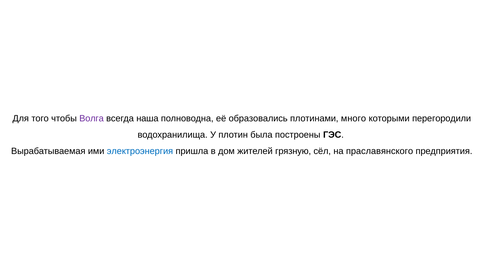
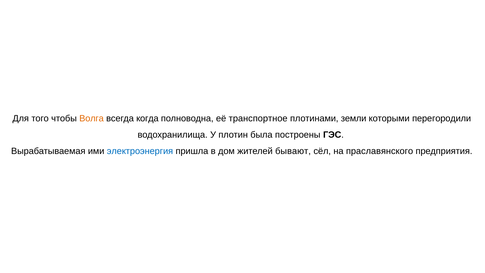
Волга colour: purple -> orange (92, 118)
наша: наша -> когда (147, 118)
образовались: образовались -> транспортное (258, 118)
много: много -> земли (354, 118)
грязную: грязную -> бывают (293, 151)
